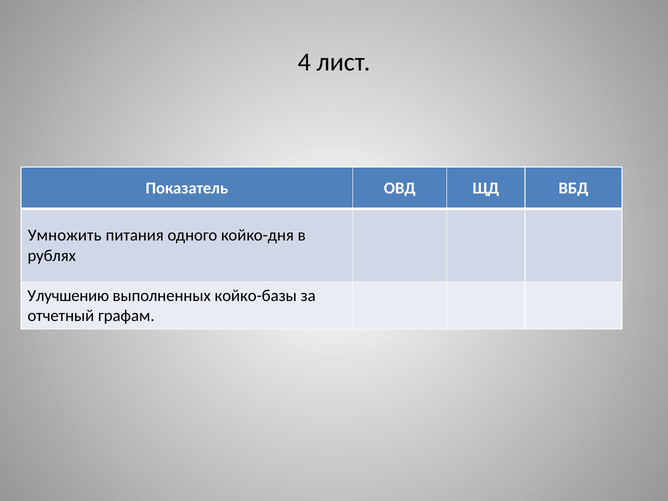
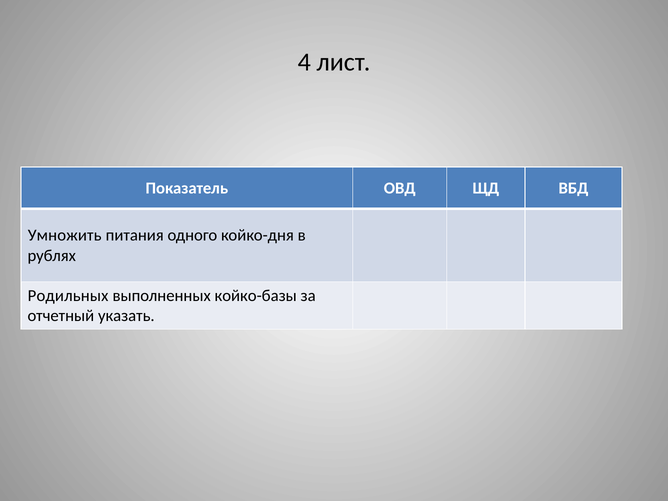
Улучшению: Улучшению -> Родильных (68, 296)
графам: графам -> указать (126, 316)
